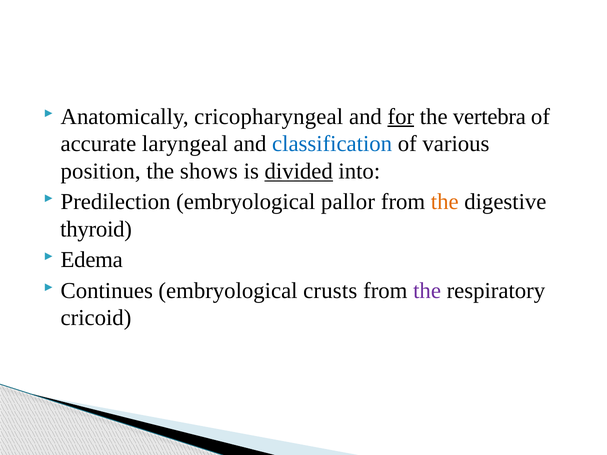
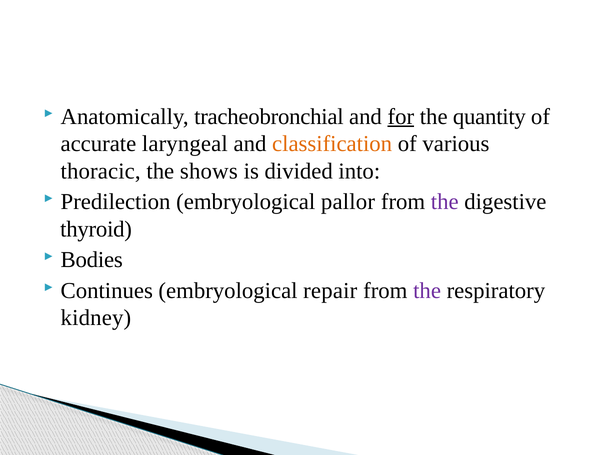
cricopharyngeal: cricopharyngeal -> tracheobronchial (269, 117)
vertebra: vertebra -> quantity (489, 117)
classification colour: blue -> orange (332, 144)
position: position -> thoracic (101, 171)
divided underline: present -> none (299, 171)
the colour: orange -> purple (445, 202)
Edema: Edema -> Bodies (92, 260)
crusts: crusts -> repair (330, 291)
cricoid: cricoid -> kidney (96, 318)
